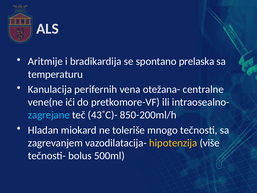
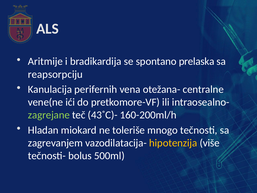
temperaturu: temperaturu -> reapsorpciju (55, 74)
zagrejane colour: light blue -> light green (49, 115)
850-200ml/h: 850-200ml/h -> 160-200ml/h (148, 115)
